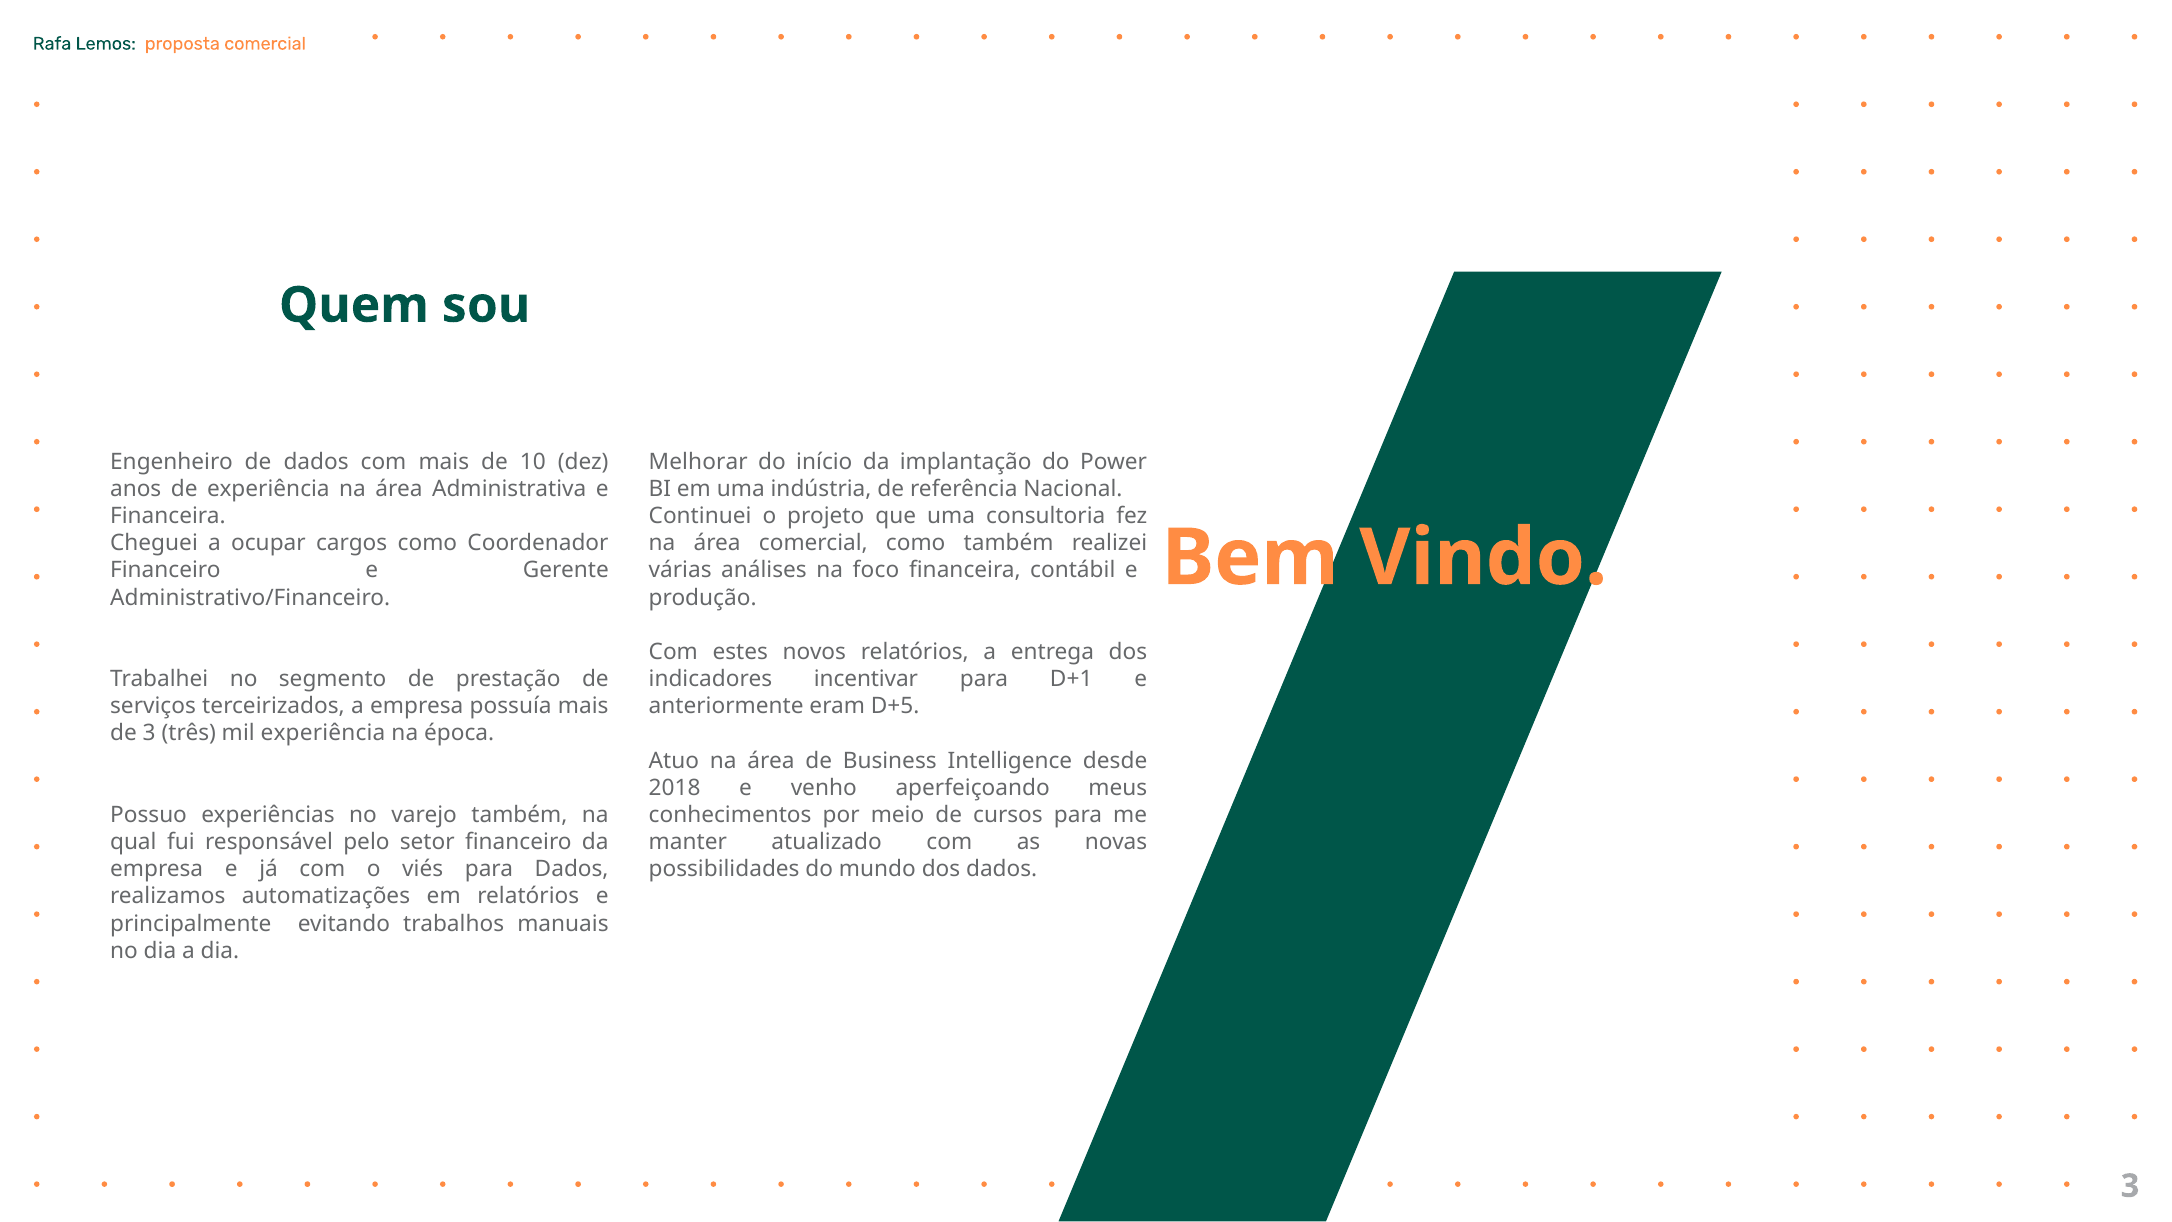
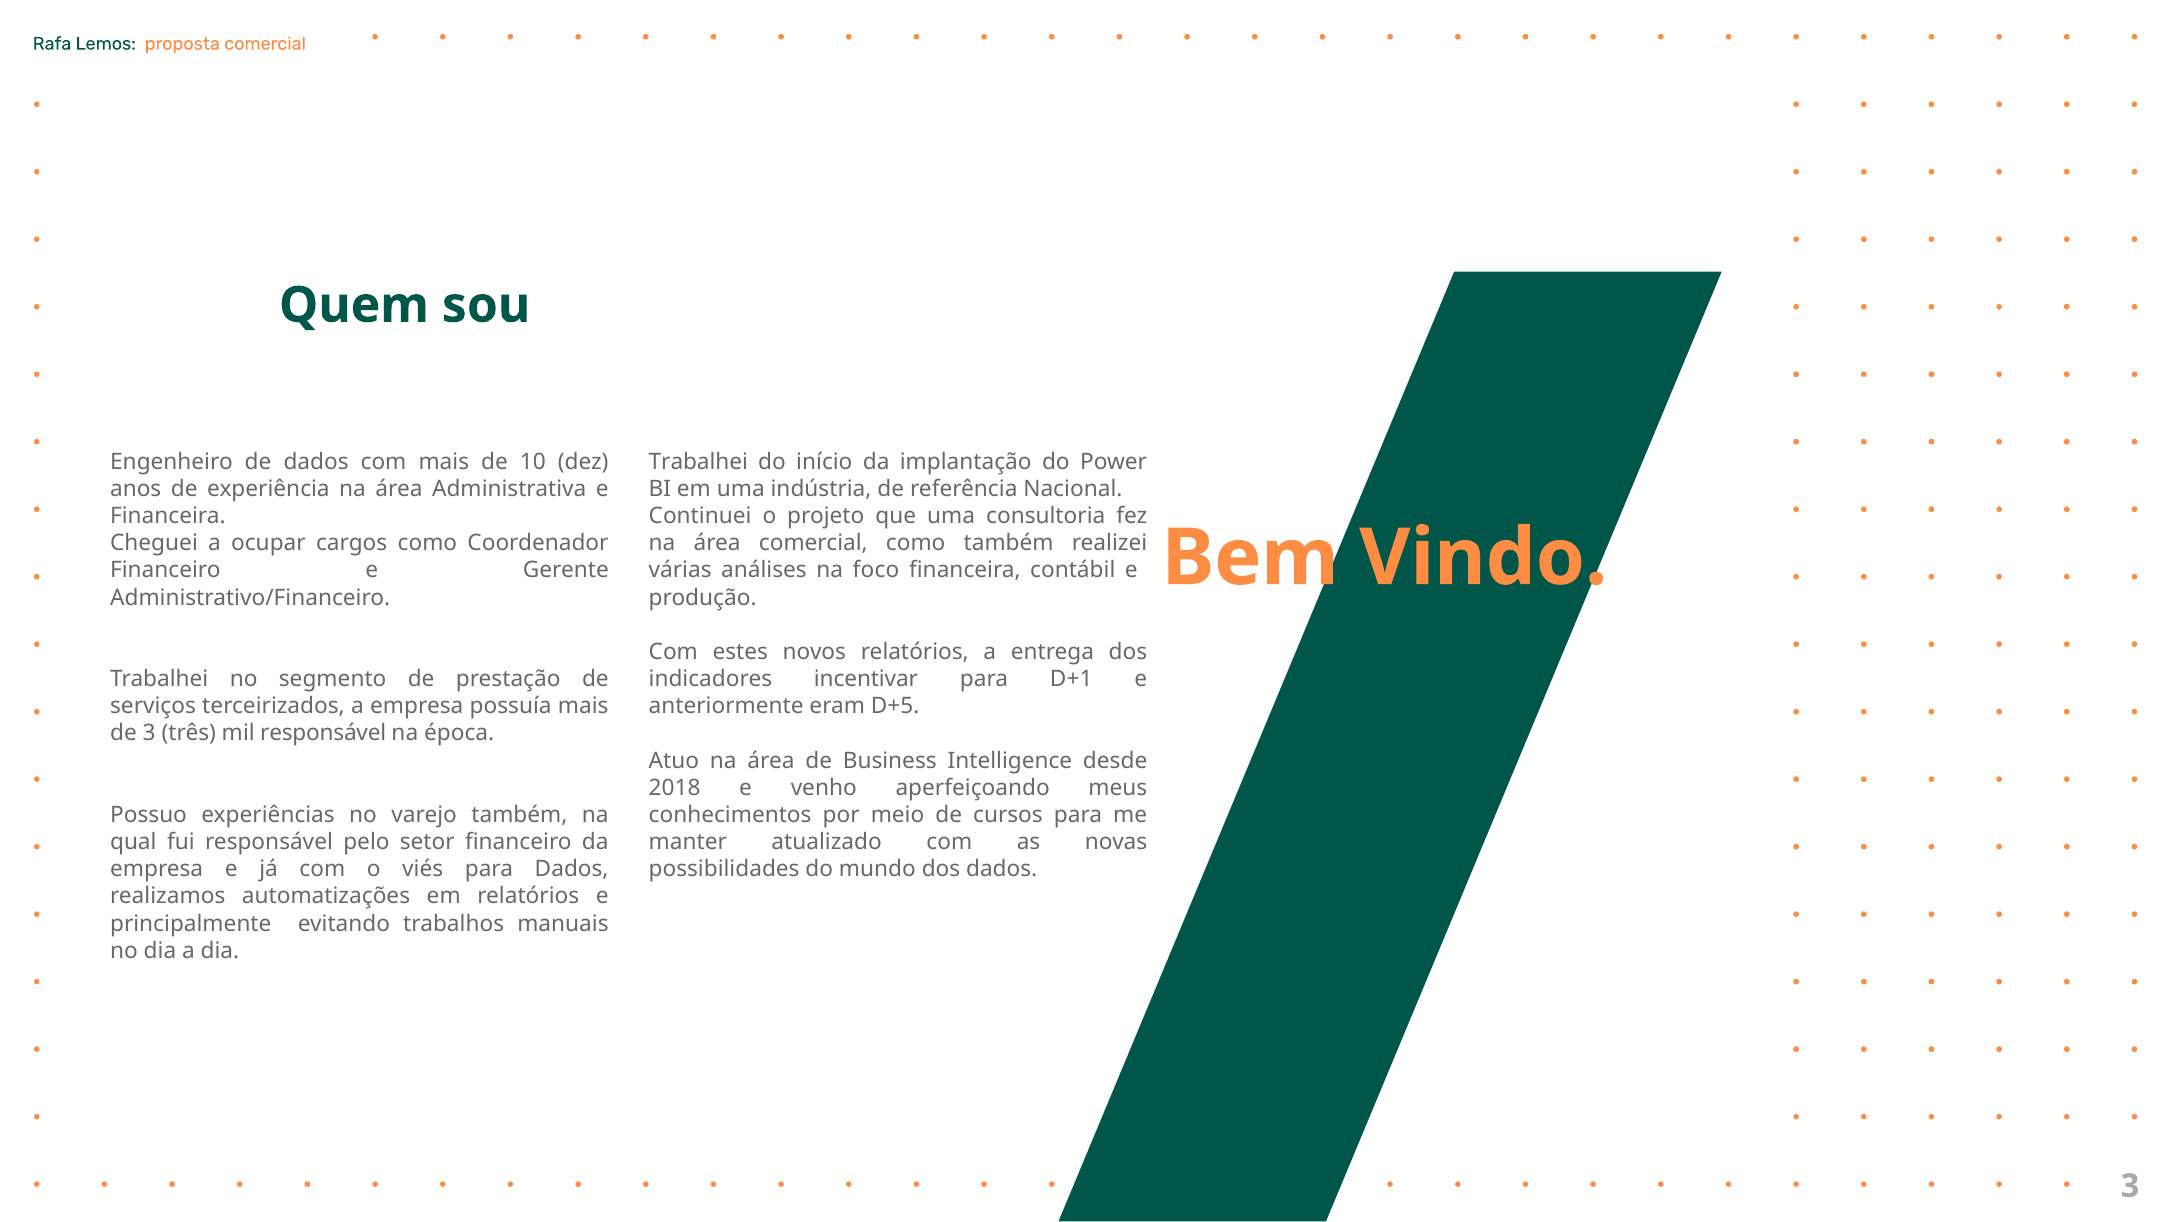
Melhorar: Melhorar -> Trabalhei (698, 462)
mil experiência: experiência -> responsável (323, 733)
